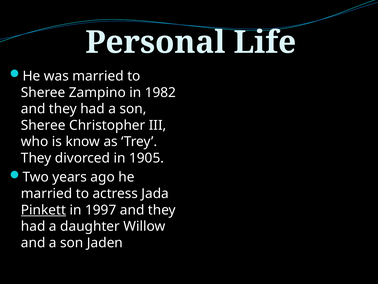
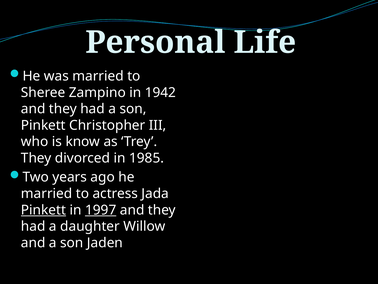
1982: 1982 -> 1942 (160, 92)
Sheree: Sheree -> Pinkett (43, 125)
1905: 1905 -> 1985 (147, 158)
1997 underline: none -> present (101, 210)
